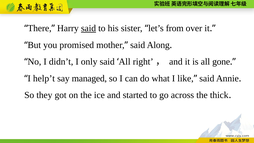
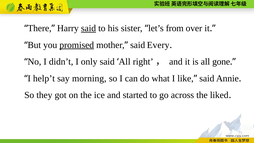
promised underline: none -> present (77, 45)
Along: Along -> Every (158, 45)
managed: managed -> morning (89, 78)
thick: thick -> liked (219, 95)
